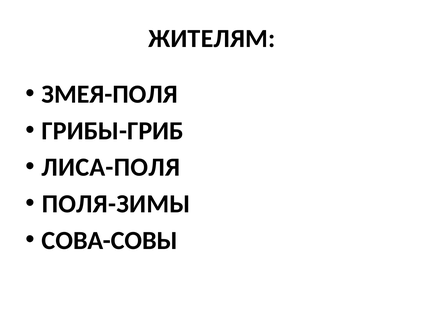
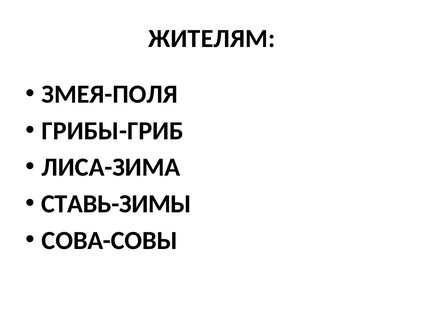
ЛИСА-ПОЛЯ: ЛИСА-ПОЛЯ -> ЛИСА-ЗИМА (111, 168)
ПОЛЯ-ЗИМЫ: ПОЛЯ-ЗИМЫ -> СТАВЬ-ЗИМЫ (116, 204)
